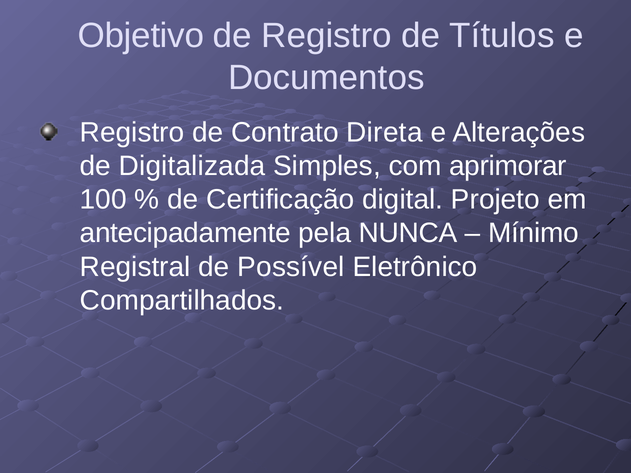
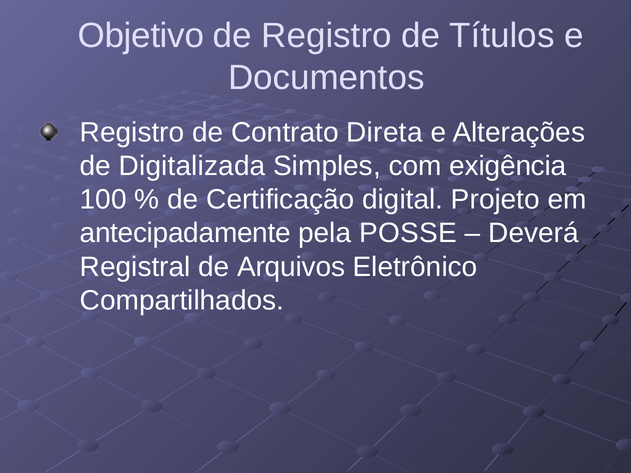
aprimorar: aprimorar -> exigência (508, 166)
NUNCA: NUNCA -> POSSE (408, 233)
Mínimo: Mínimo -> Deverá (534, 233)
Possível: Possível -> Arquivos (291, 267)
